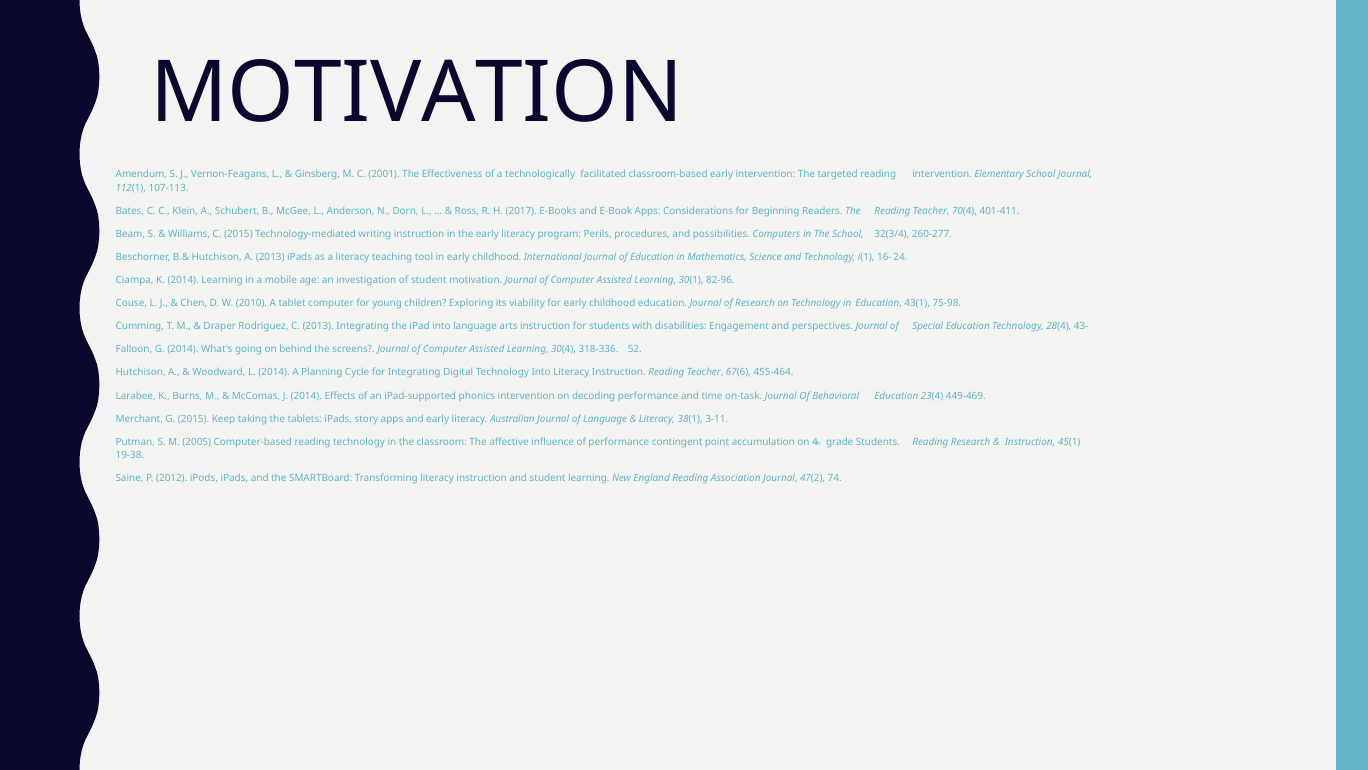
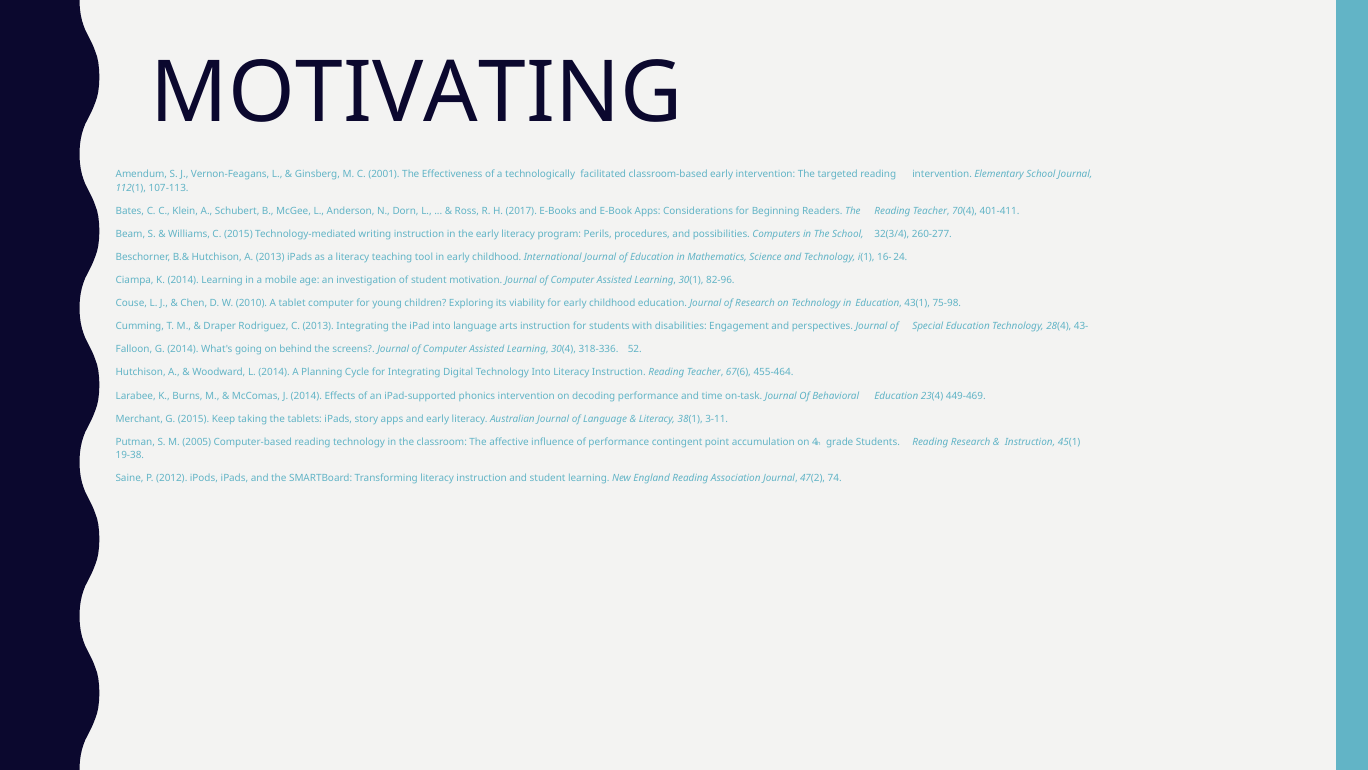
MOTIVATION: MOTIVATION -> MOTIVATING (417, 94)
